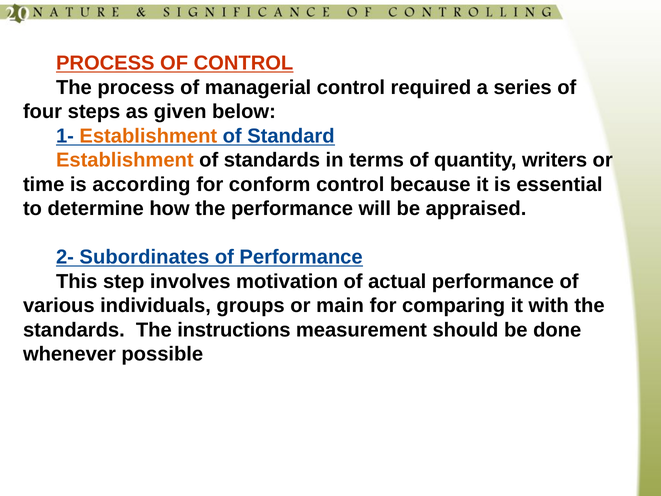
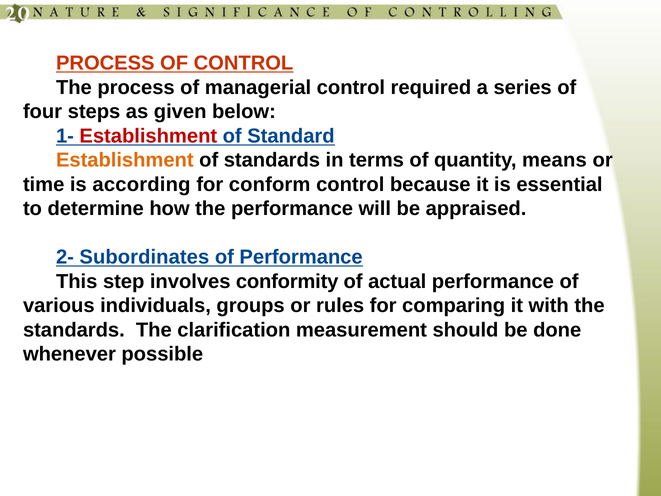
Establishment colour: orange -> red (148, 136)
writers: writers -> means (554, 160)
motivation: motivation -> conformity (287, 281)
main: main -> rules (340, 306)
instructions: instructions -> clarification (234, 330)
